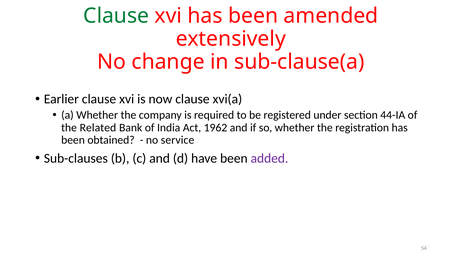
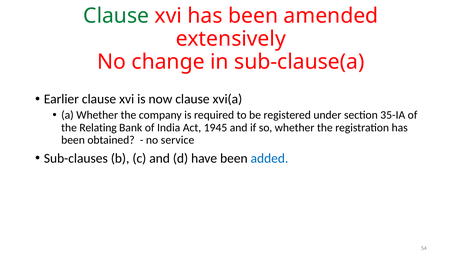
44-IA: 44-IA -> 35-IA (393, 115)
Related: Related -> Relating (98, 128)
1962: 1962 -> 1945 (216, 128)
added colour: purple -> blue (270, 158)
